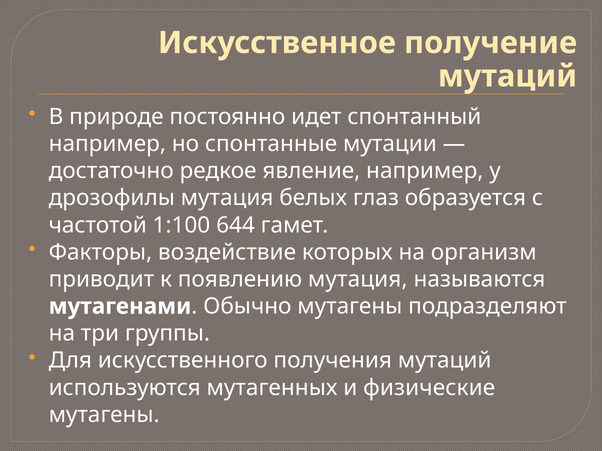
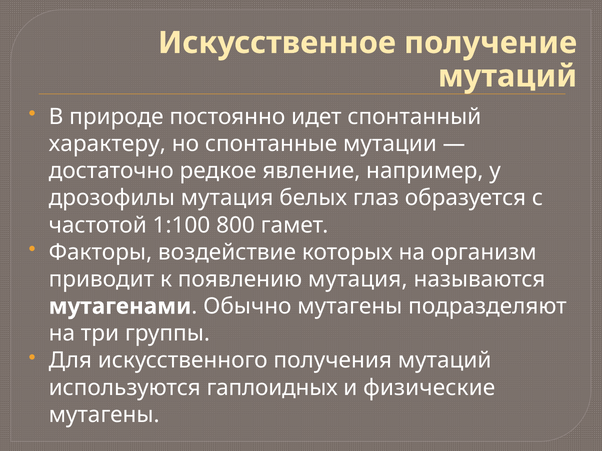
например: например -> характеру (107, 144)
644: 644 -> 800 (236, 225)
мутагенных: мутагенных -> гаплоидных (272, 388)
